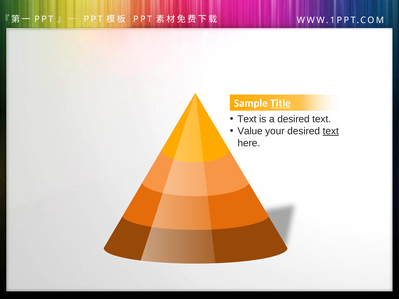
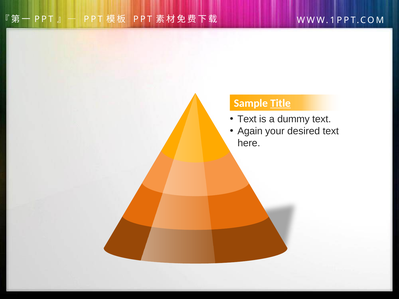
a desired: desired -> dummy (293, 119)
Value: Value -> Again (250, 131)
text underline: present -> none (331, 131)
